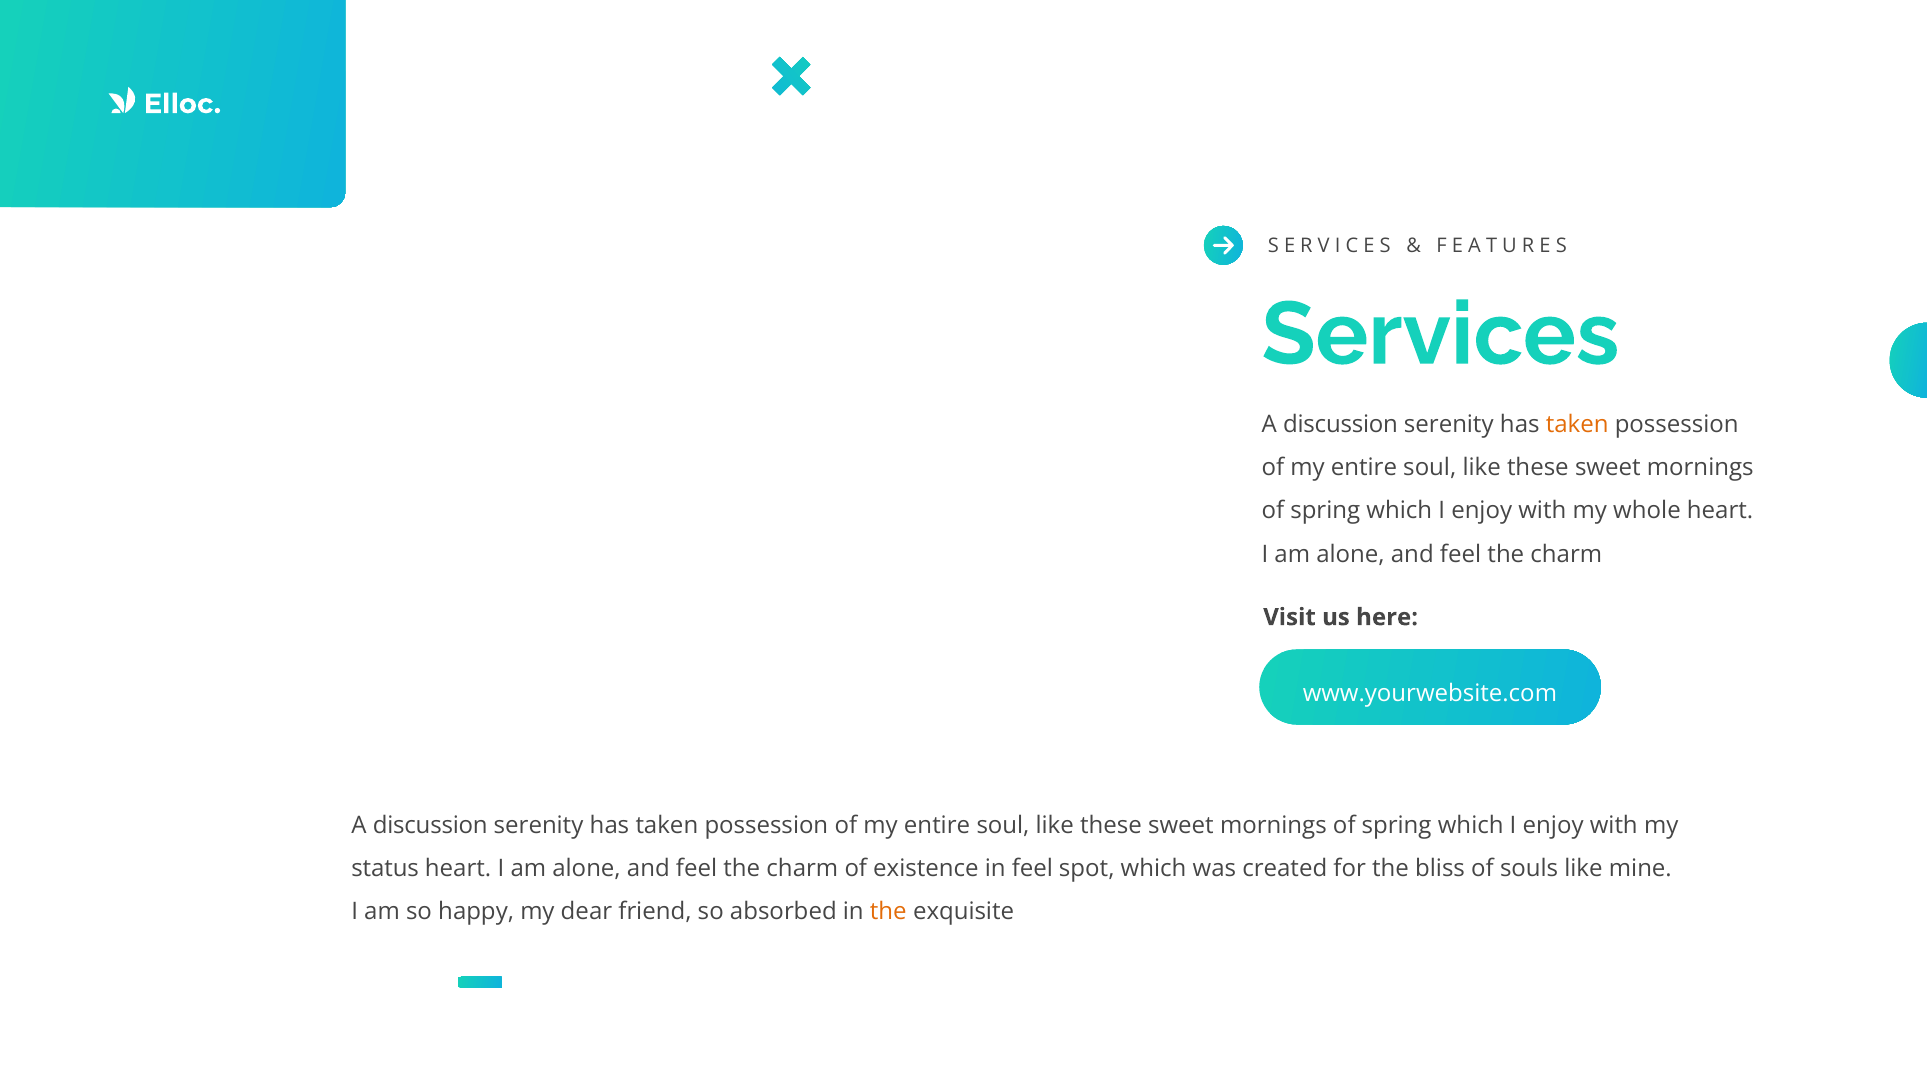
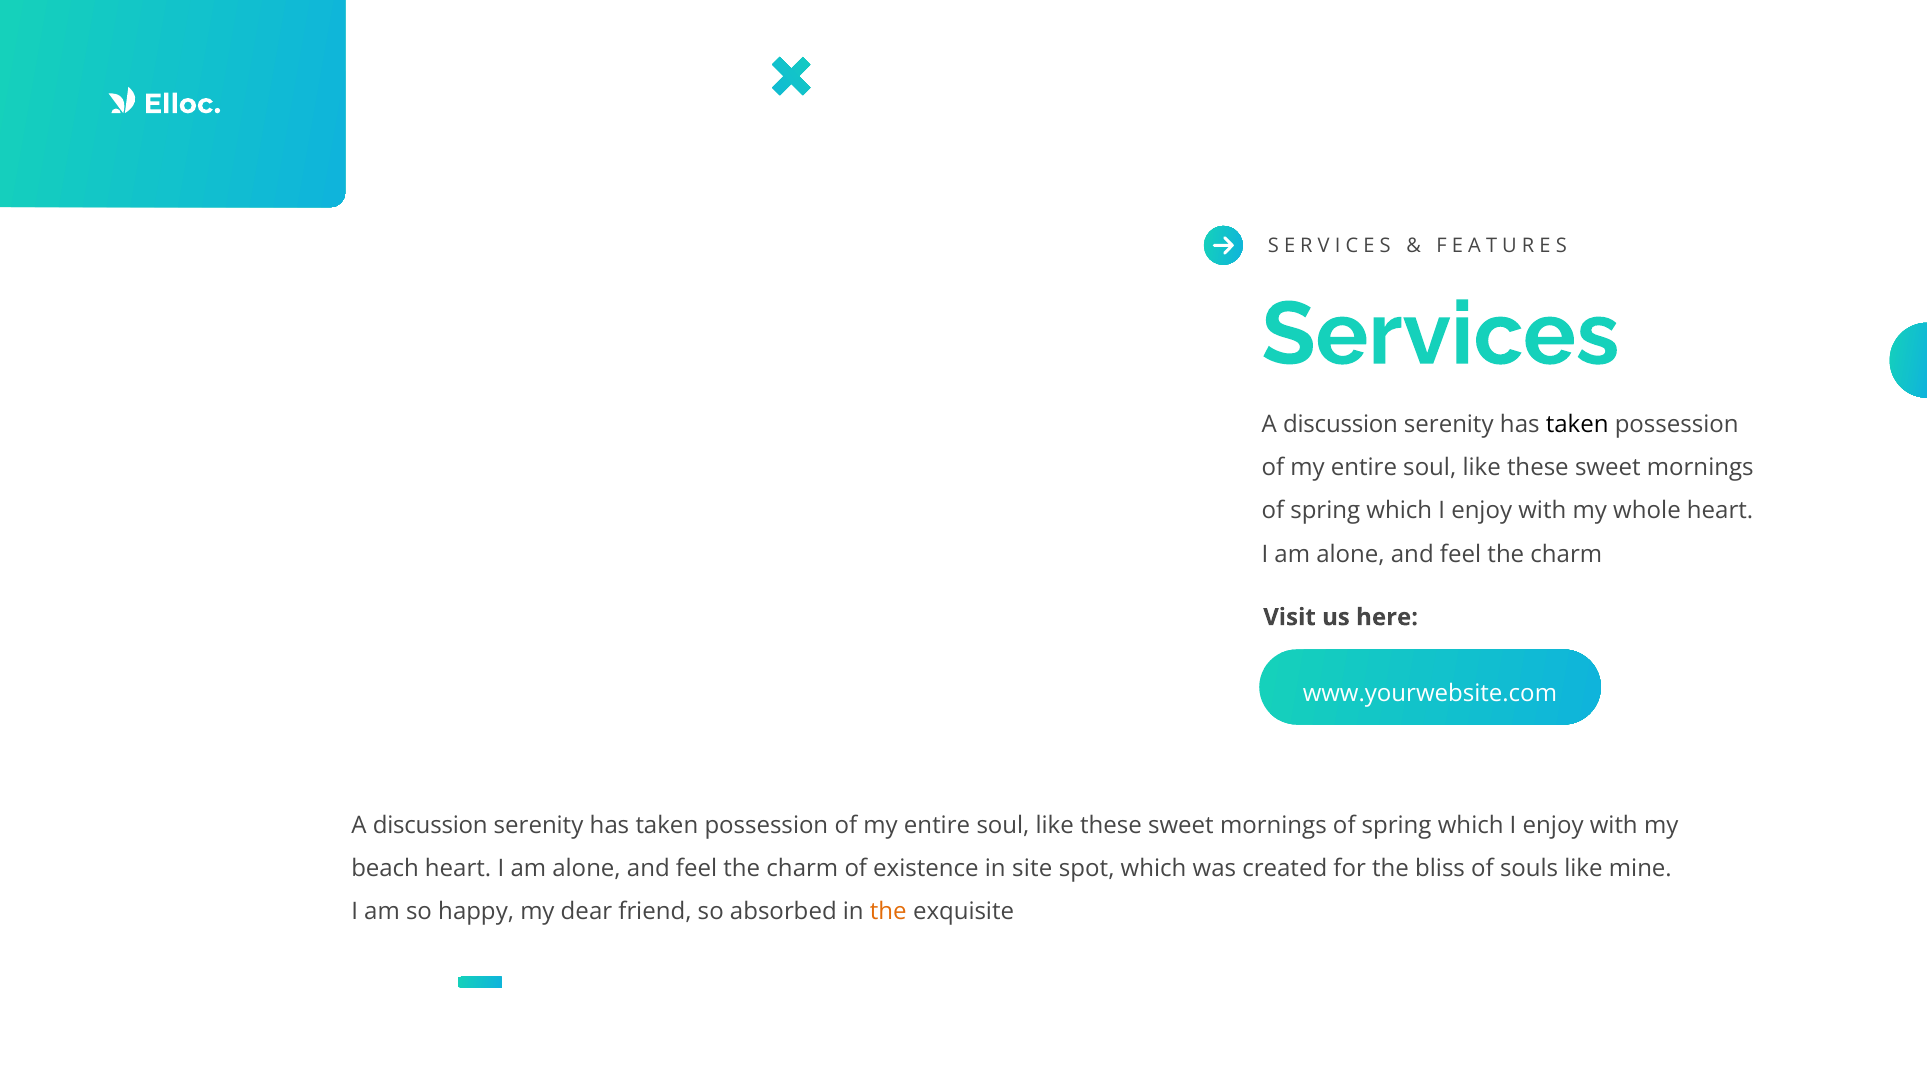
taken colour: orange -> black (1577, 424)
status: status -> beach (385, 868)
in feel: feel -> site (1032, 868)
